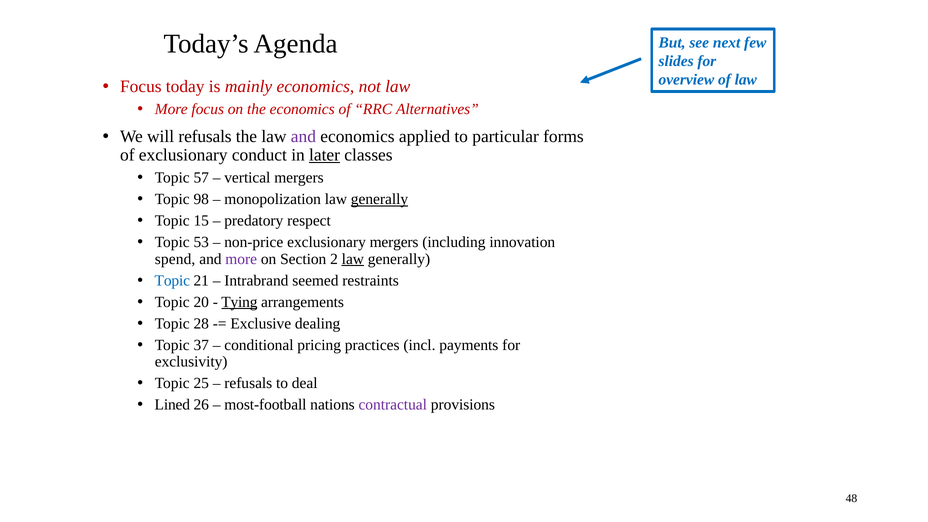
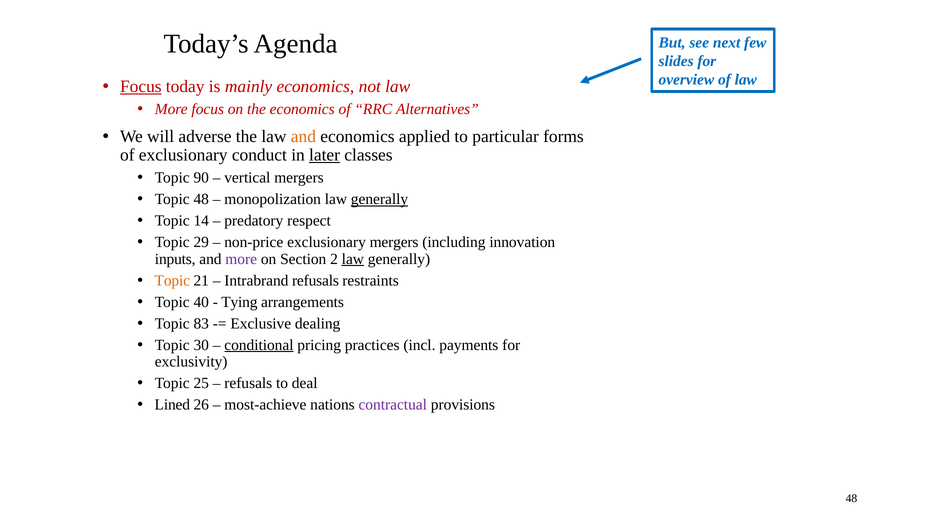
Focus underline: none -> present (141, 86)
will refusals: refusals -> adverse (205, 136)
and colour: purple -> orange (303, 136)
57: 57 -> 90 (201, 178)
Topic 98: 98 -> 48 (201, 199)
15: 15 -> 14 (201, 221)
53: 53 -> 29 (201, 242)
spend: spend -> inputs (175, 259)
Topic colour: blue -> orange (172, 281)
Intrabrand seemed: seemed -> refusals (315, 281)
20: 20 -> 40 (201, 302)
Tying underline: present -> none (239, 302)
28: 28 -> 83 (201, 324)
37: 37 -> 30 (201, 345)
conditional underline: none -> present (259, 345)
most-football: most-football -> most-achieve (265, 405)
